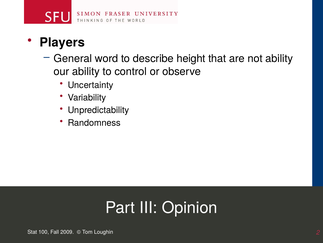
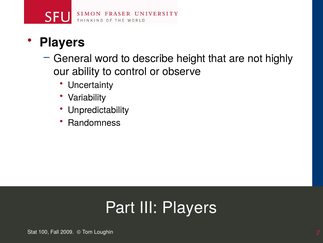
not ability: ability -> highly (279, 58)
III Opinion: Opinion -> Players (190, 207)
